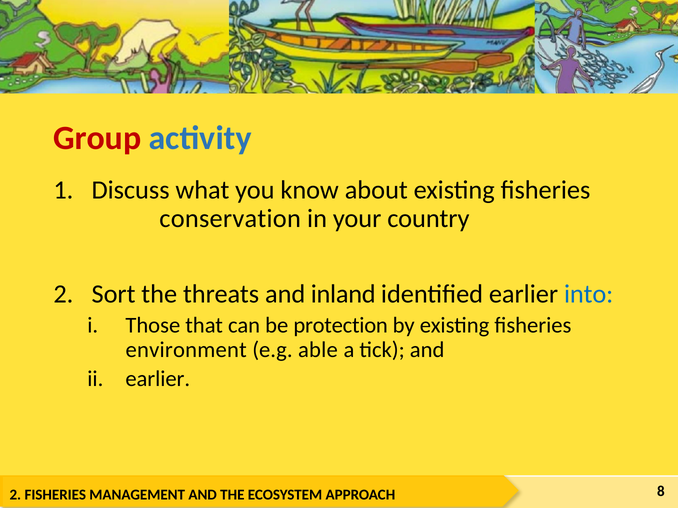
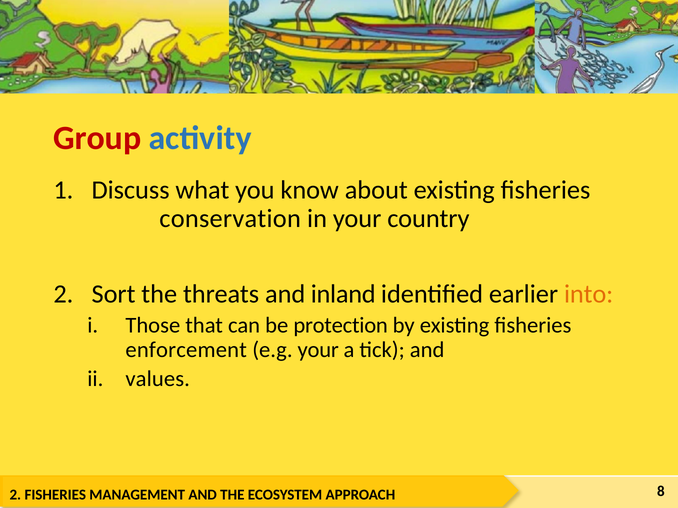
into colour: blue -> orange (589, 294)
environment: environment -> enforcement (186, 350)
e.g able: able -> your (318, 350)
earlier: earlier -> values (158, 379)
